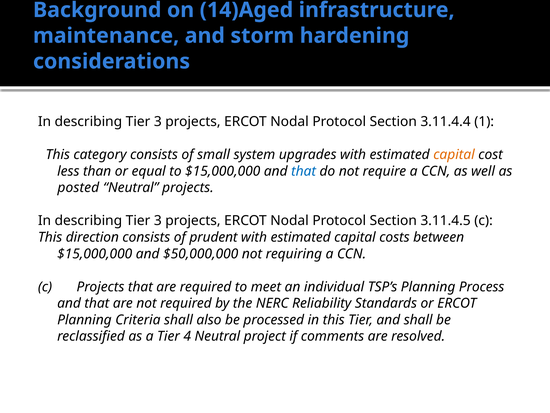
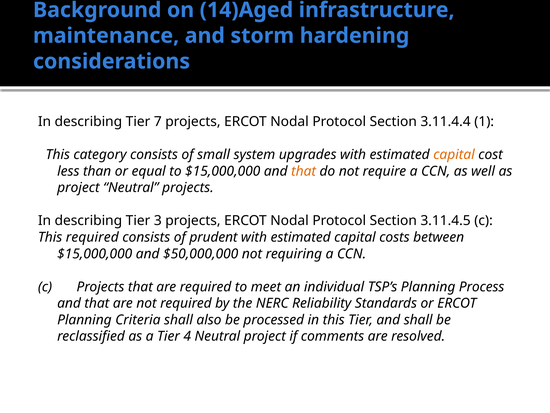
3: 3 -> 7 (158, 121)
that colour: blue -> orange (304, 171)
posted: posted -> project (78, 187)
This direction: direction -> required (92, 237)
